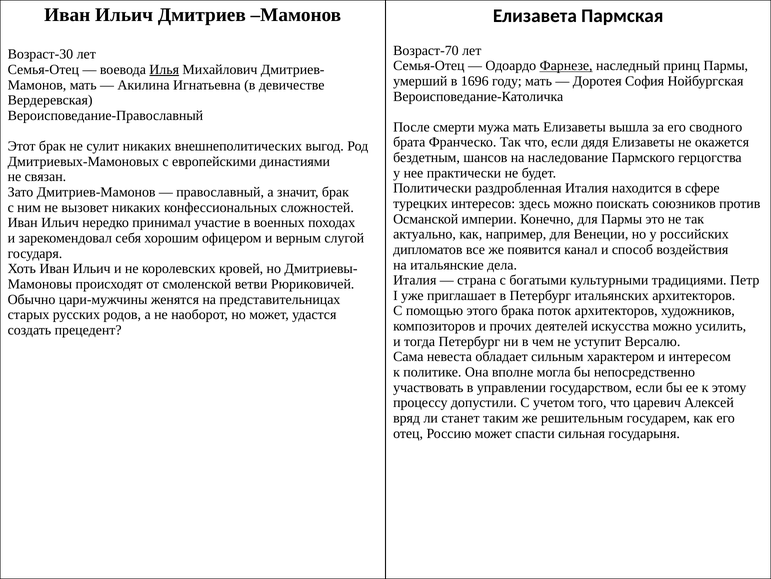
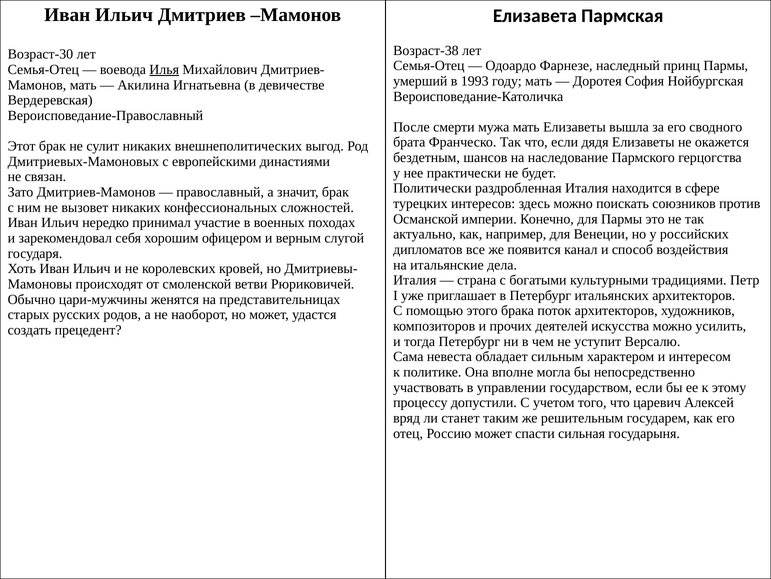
Возраст-70: Возраст-70 -> Возраст-38 (426, 50)
Фарнезе underline: present -> none (566, 66)
1696: 1696 -> 1993 (475, 81)
